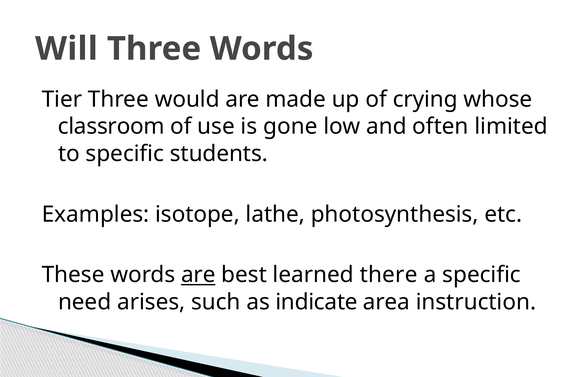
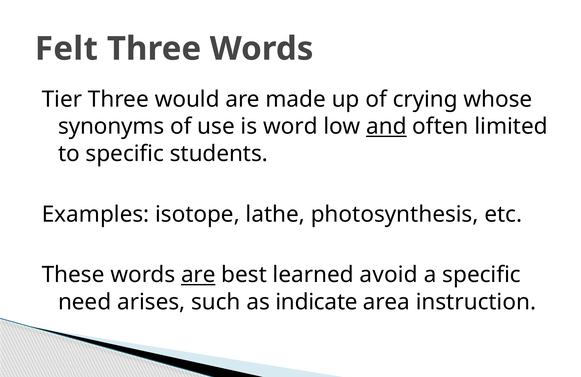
Will: Will -> Felt (66, 49)
classroom: classroom -> synonyms (111, 127)
gone: gone -> word (290, 127)
and underline: none -> present (386, 127)
there: there -> avoid (389, 275)
